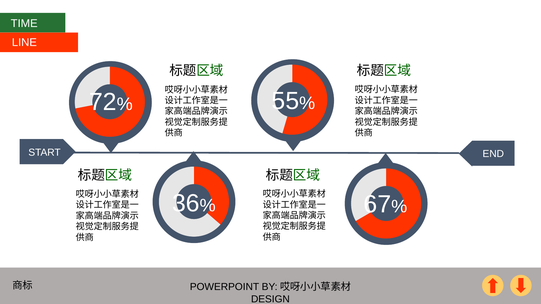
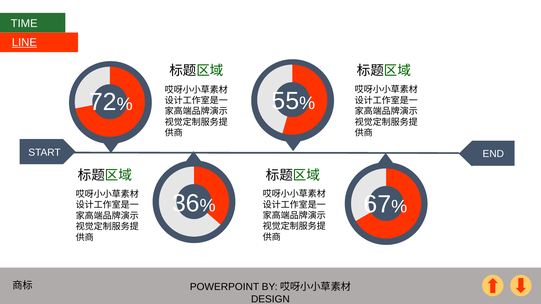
LINE underline: none -> present (24, 42)
